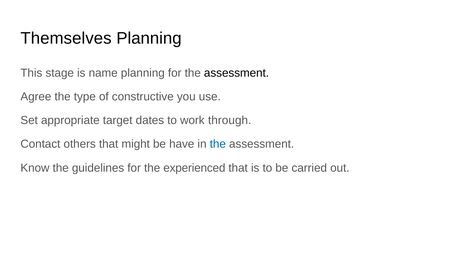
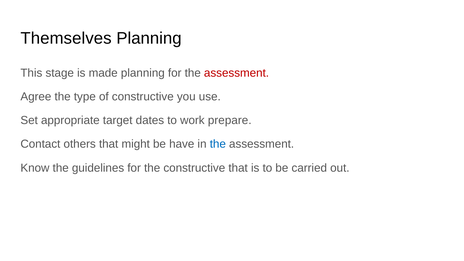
name: name -> made (103, 73)
assessment colour: black -> red (237, 73)
through: through -> prepare (230, 120)
the experienced: experienced -> constructive (194, 168)
